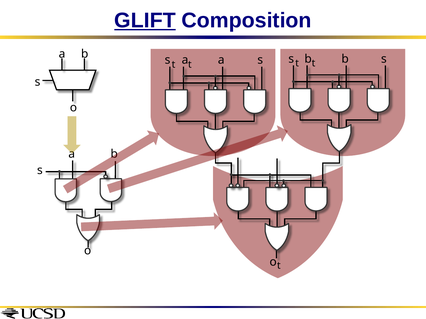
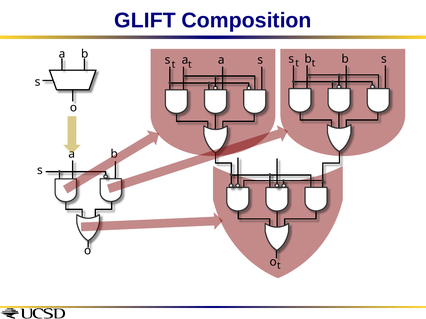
GLIFT underline: present -> none (145, 21)
